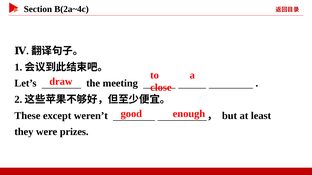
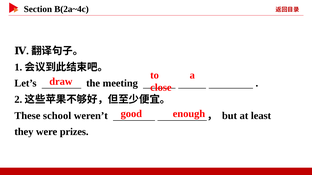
except: except -> school (57, 116)
